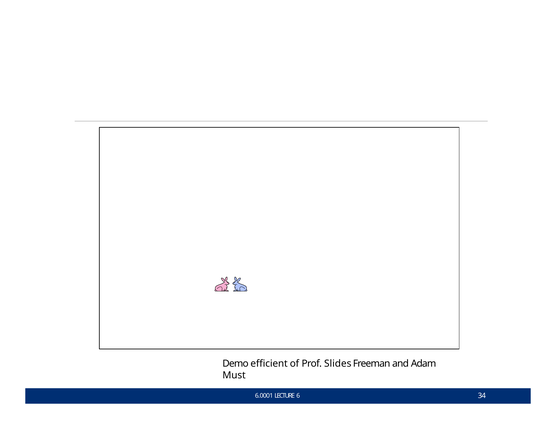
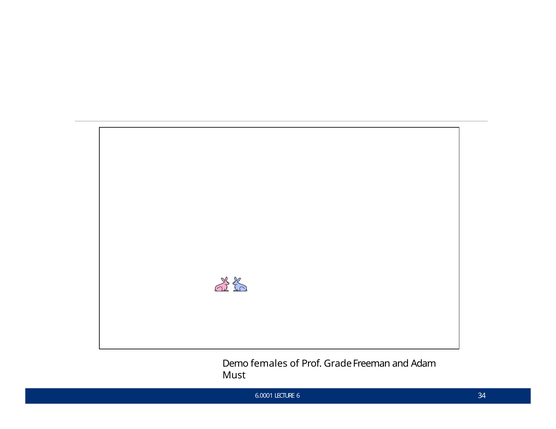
eﬃcient: eﬃcient -> females (269, 364)
Slides: Slides -> Grade (338, 364)
